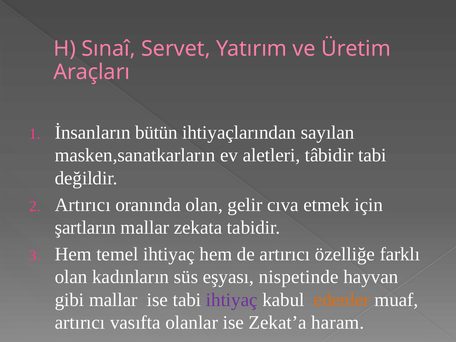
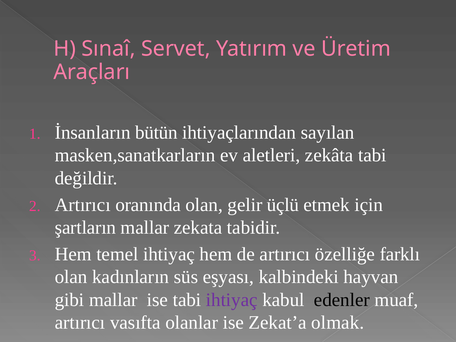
tâbidir: tâbidir -> zekâta (329, 155)
cıva: cıva -> üçlü (283, 205)
nispetinde: nispetinde -> kalbindeki (299, 277)
edenler colour: orange -> black (342, 300)
haram: haram -> olmak (338, 323)
